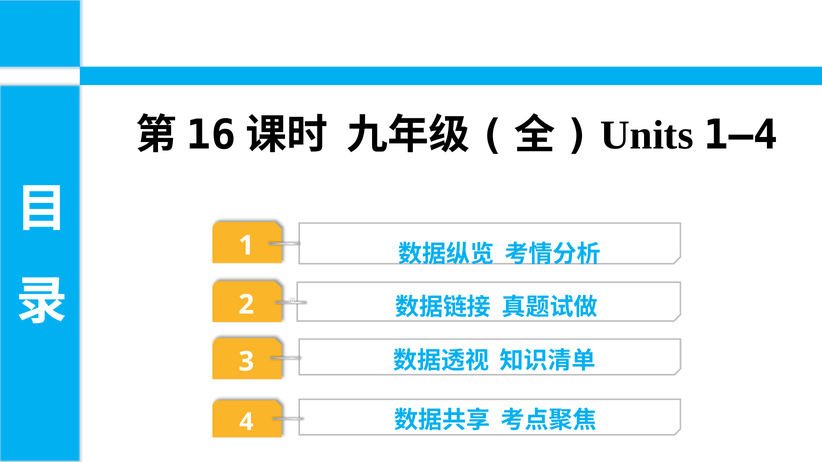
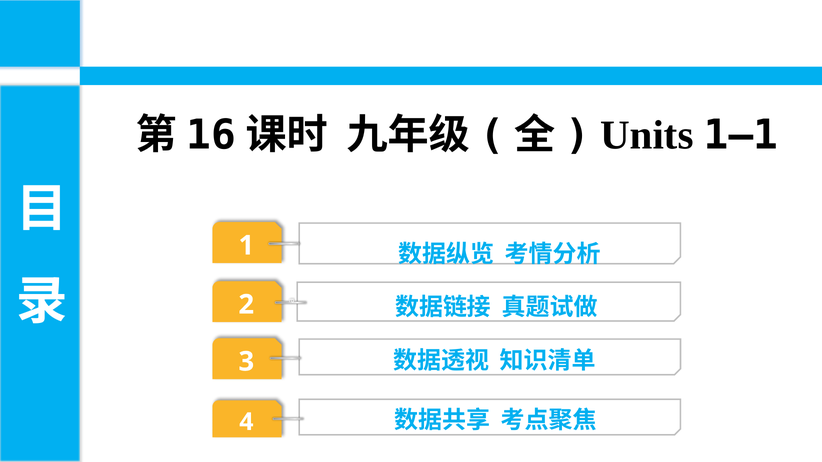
1—4: 1—4 -> 1—1 (741, 135)
